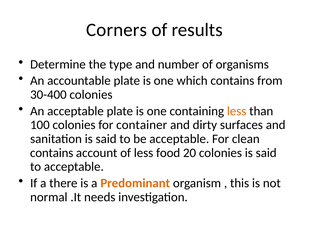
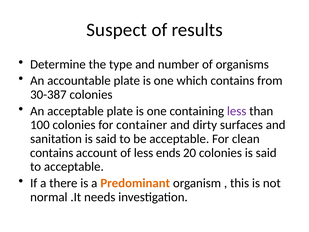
Corners: Corners -> Suspect (117, 30)
30-400: 30-400 -> 30-387 (48, 95)
less colour: orange -> purple (237, 111)
food: food -> ends (168, 153)
